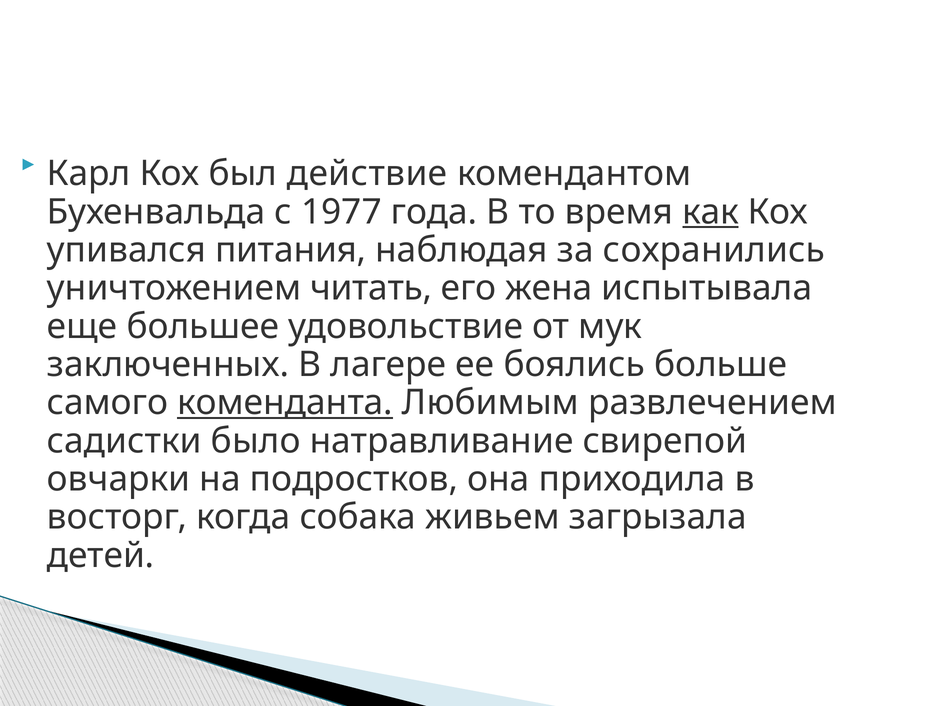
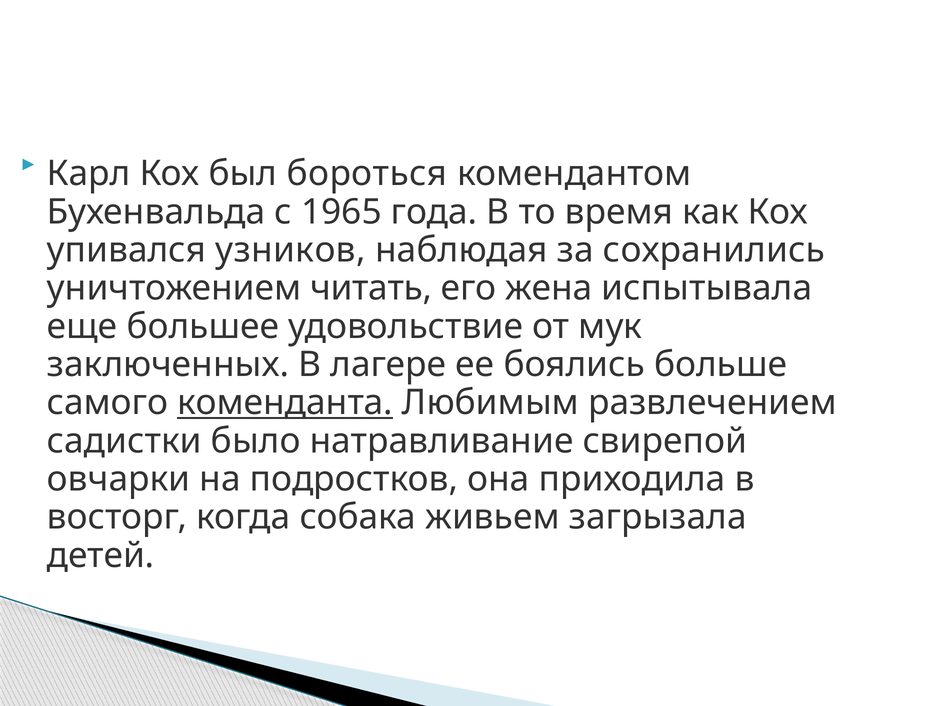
действие: действие -> бороться (367, 174)
1977: 1977 -> 1965 (341, 212)
как underline: present -> none (711, 212)
питания: питания -> узников (290, 250)
